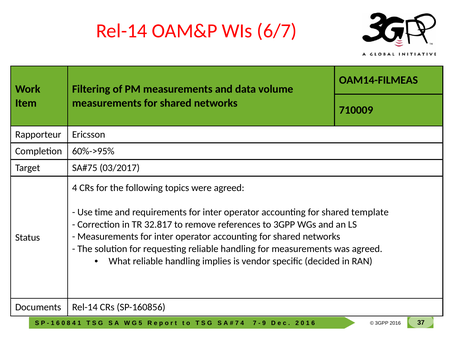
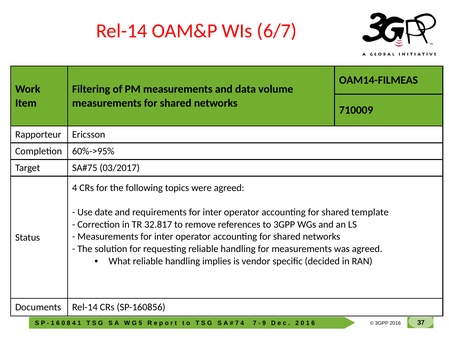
time: time -> date (104, 212)
